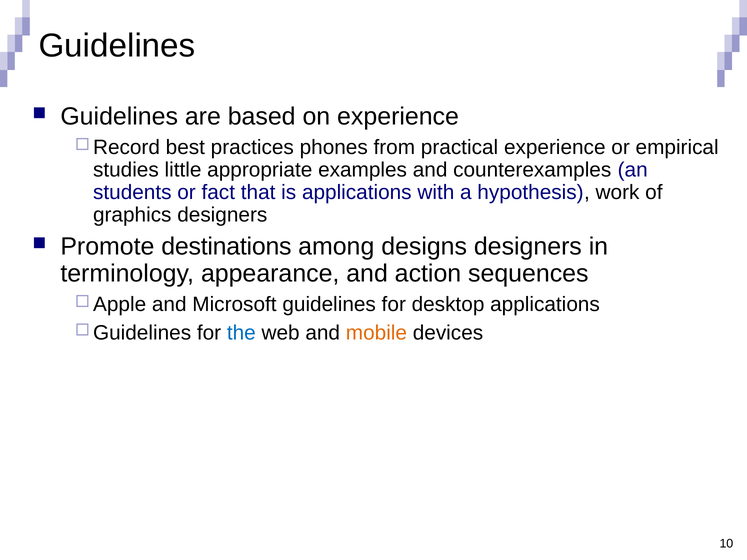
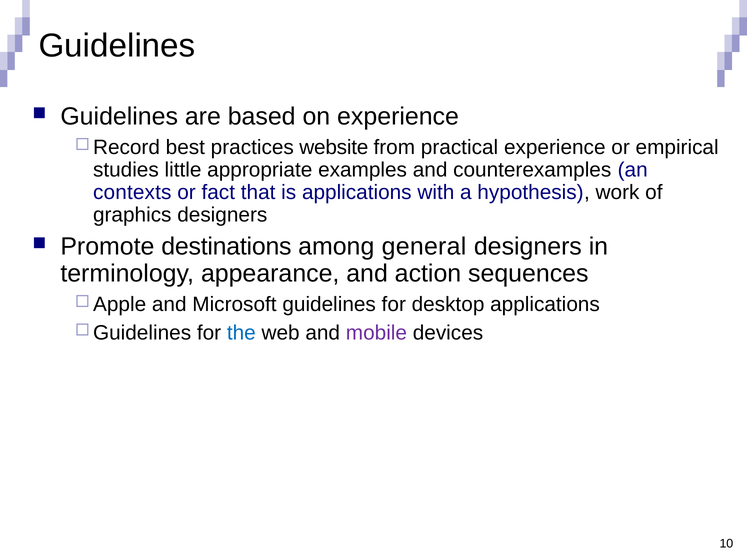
phones: phones -> website (334, 148)
students: students -> contexts (132, 192)
designs: designs -> general (424, 247)
mobile colour: orange -> purple (376, 333)
